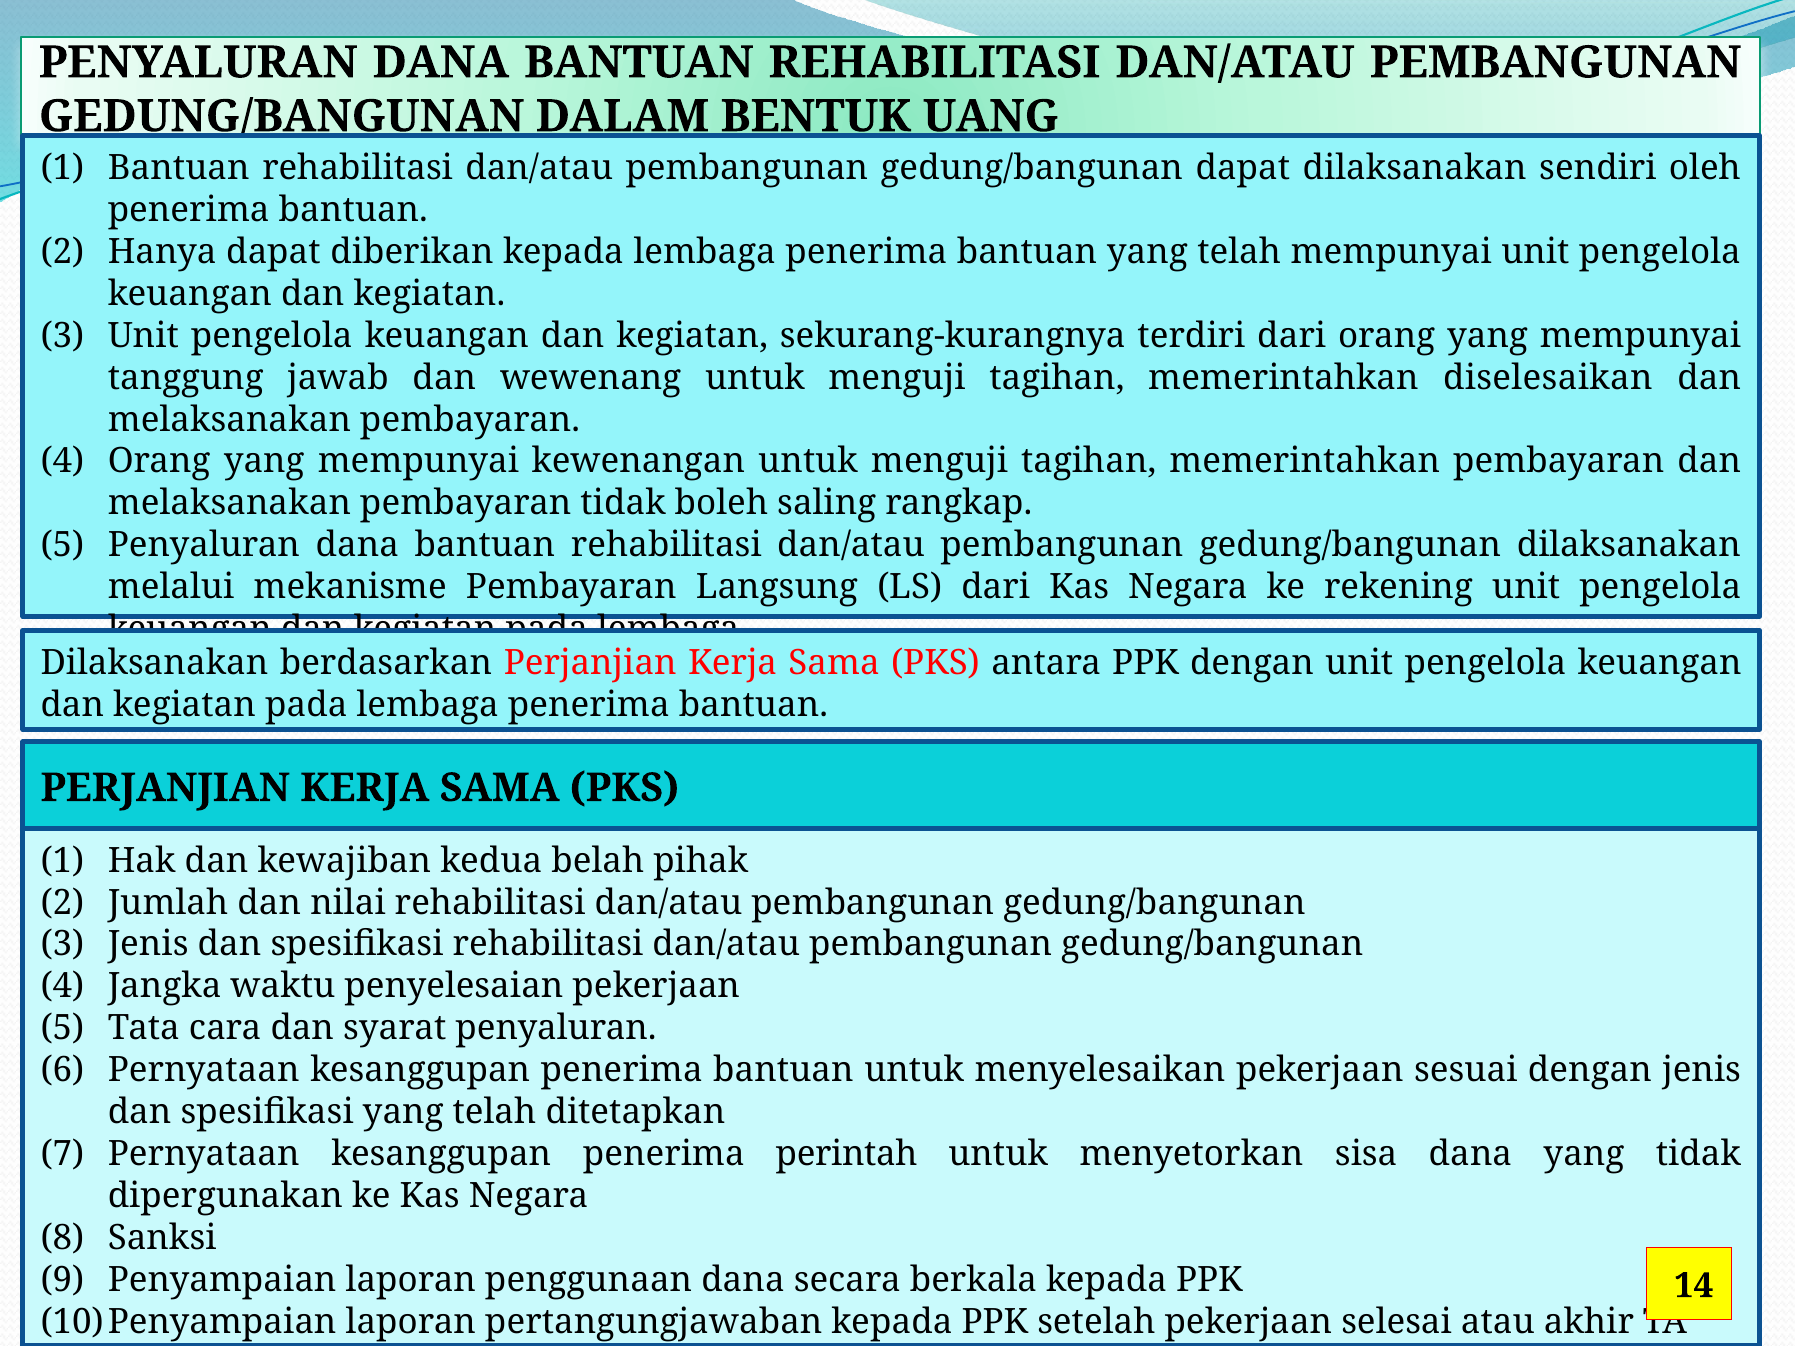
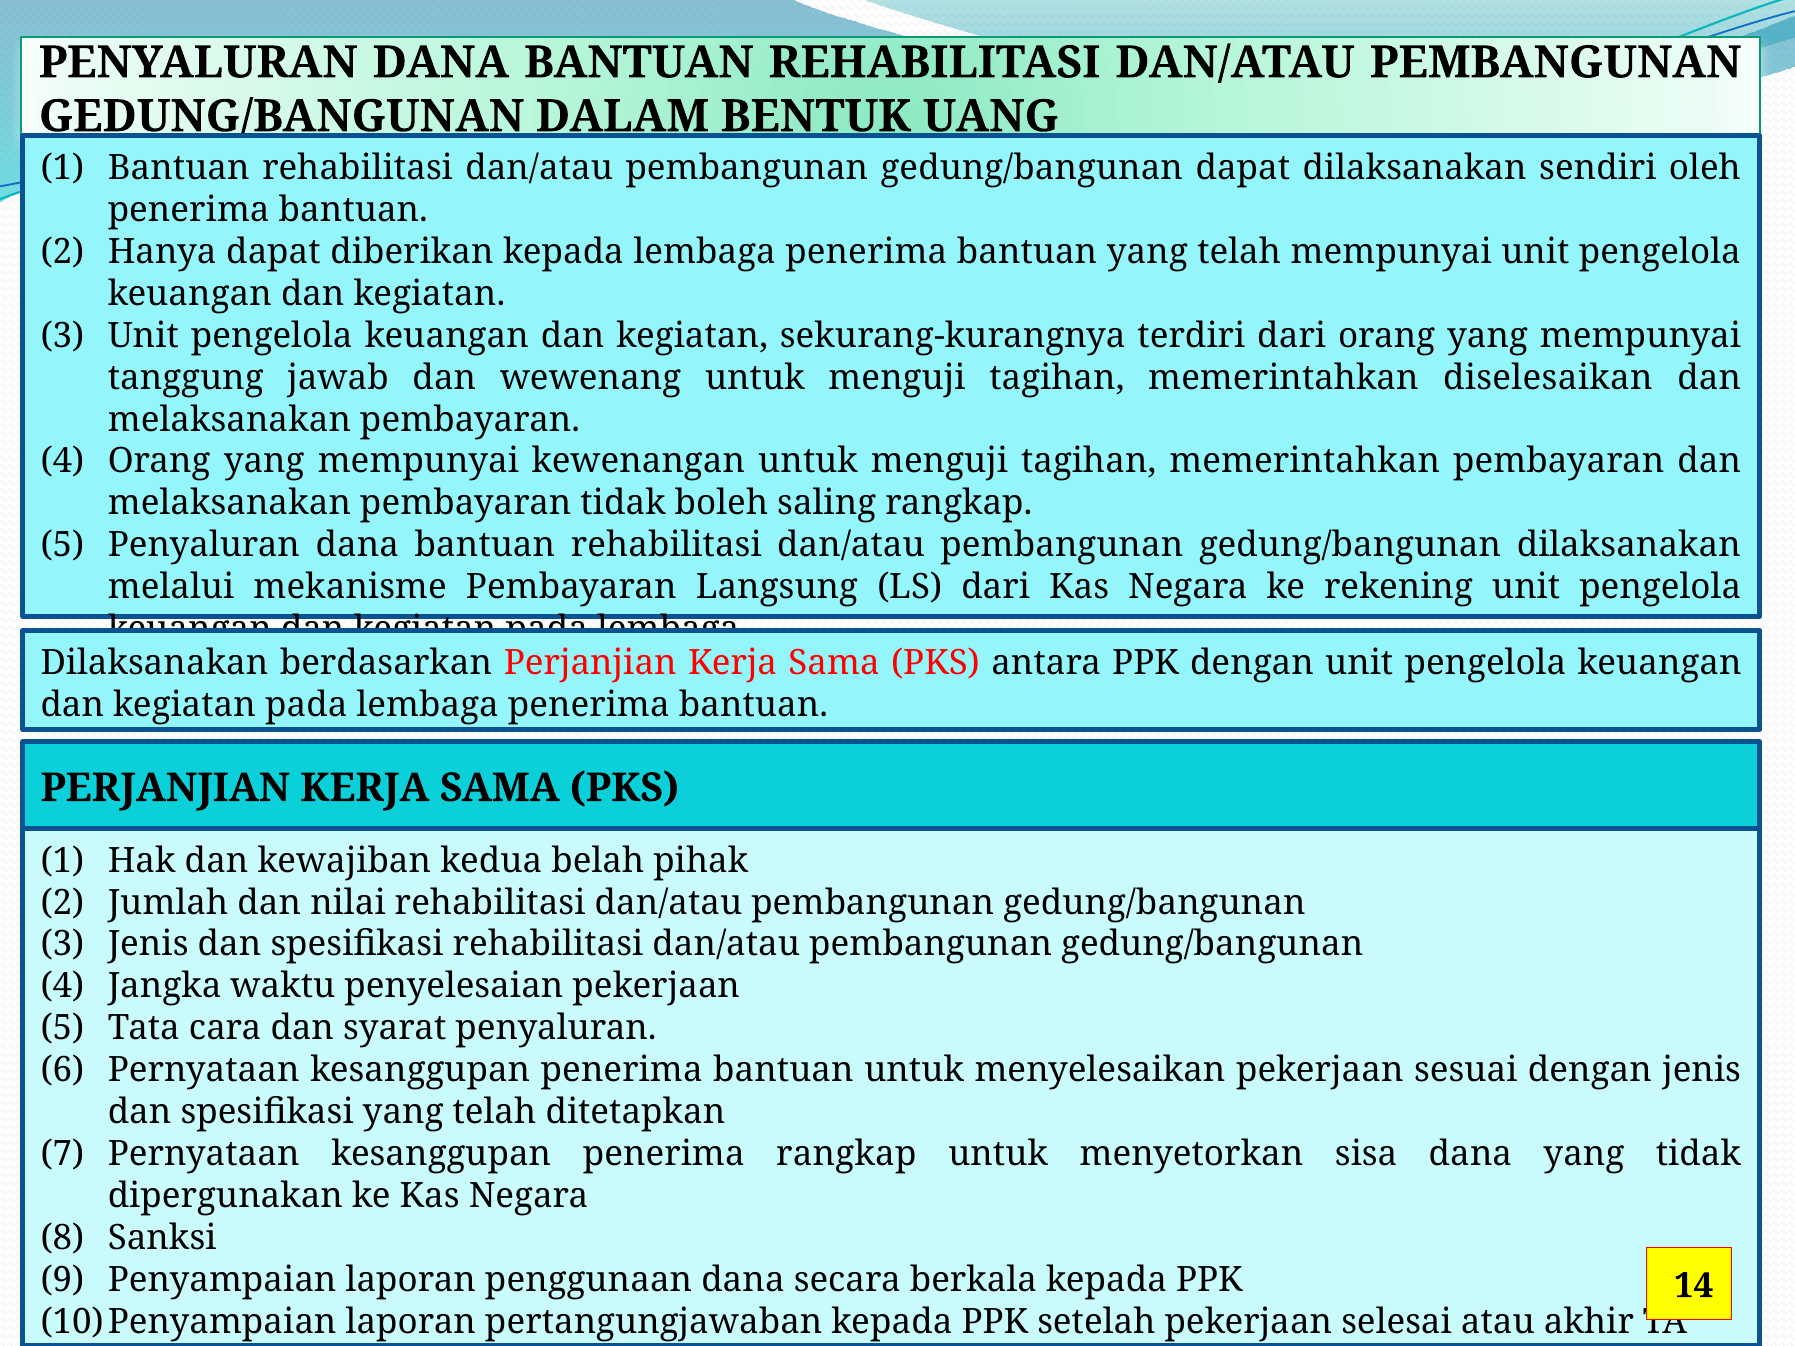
penerima perintah: perintah -> rangkap (846, 1154)
